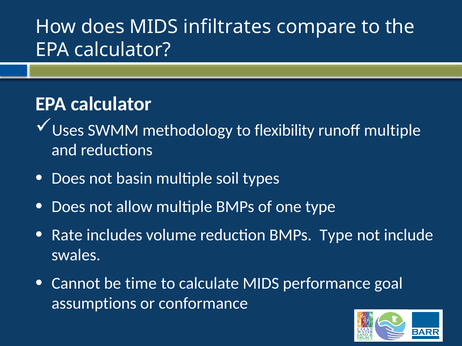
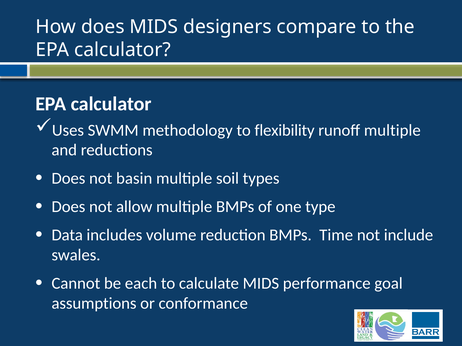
infiltrates: infiltrates -> designers (227, 27)
Rate: Rate -> Data (67, 235)
BMPs Type: Type -> Time (336, 235)
time: time -> each (141, 284)
